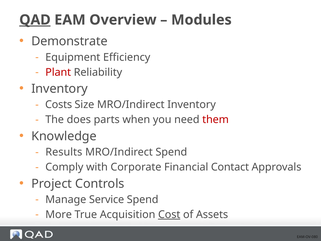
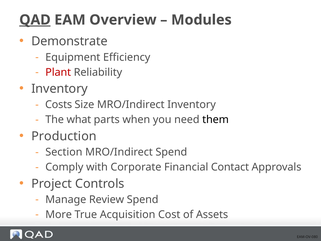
does: does -> what (79, 120)
them colour: red -> black (216, 120)
Knowledge: Knowledge -> Production (64, 136)
Results: Results -> Section (64, 152)
Service: Service -> Review (107, 199)
Cost underline: present -> none (169, 214)
